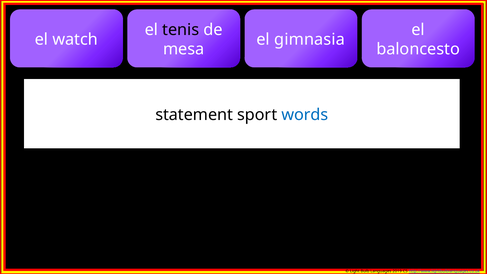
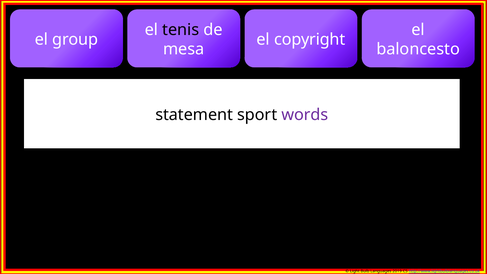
watch: watch -> group (75, 40)
gimnasia: gimnasia -> copyright (310, 40)
words colour: blue -> purple (305, 115)
